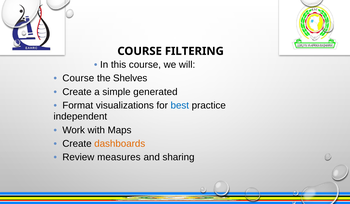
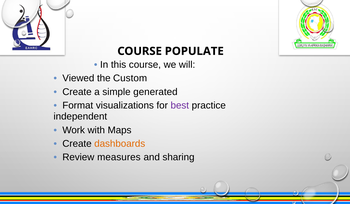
FILTERING: FILTERING -> POPULATE (194, 51)
Course: Course -> Viewed (78, 78)
Shelves: Shelves -> Custom (130, 78)
best colour: blue -> purple (180, 105)
